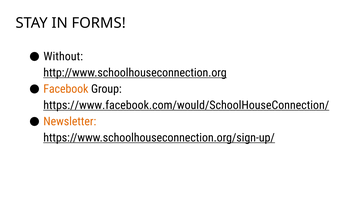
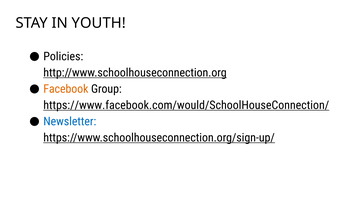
FORMS: FORMS -> YOUTH (99, 23)
Without: Without -> Policies (63, 56)
Newsletter colour: orange -> blue (70, 122)
